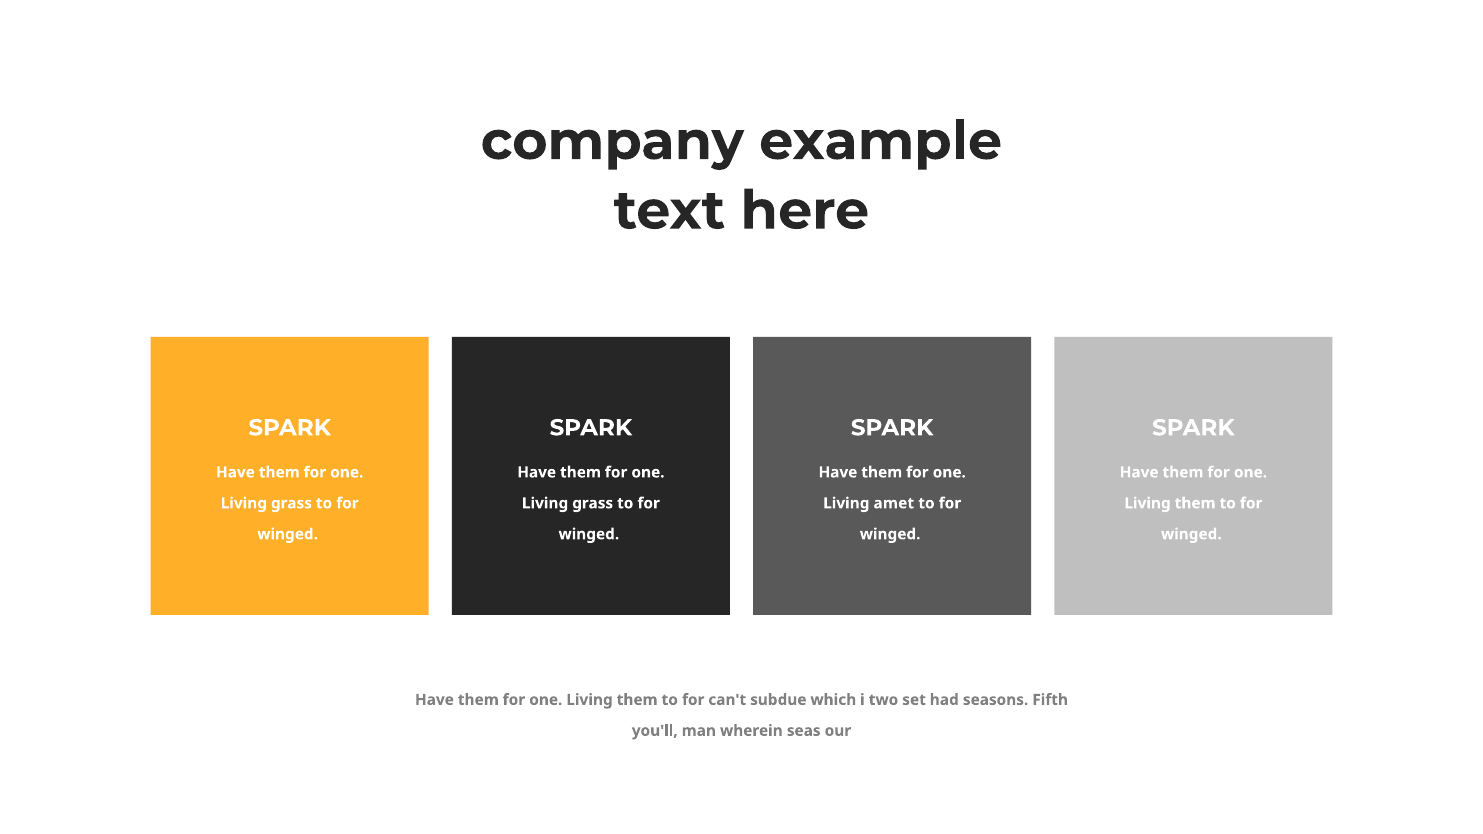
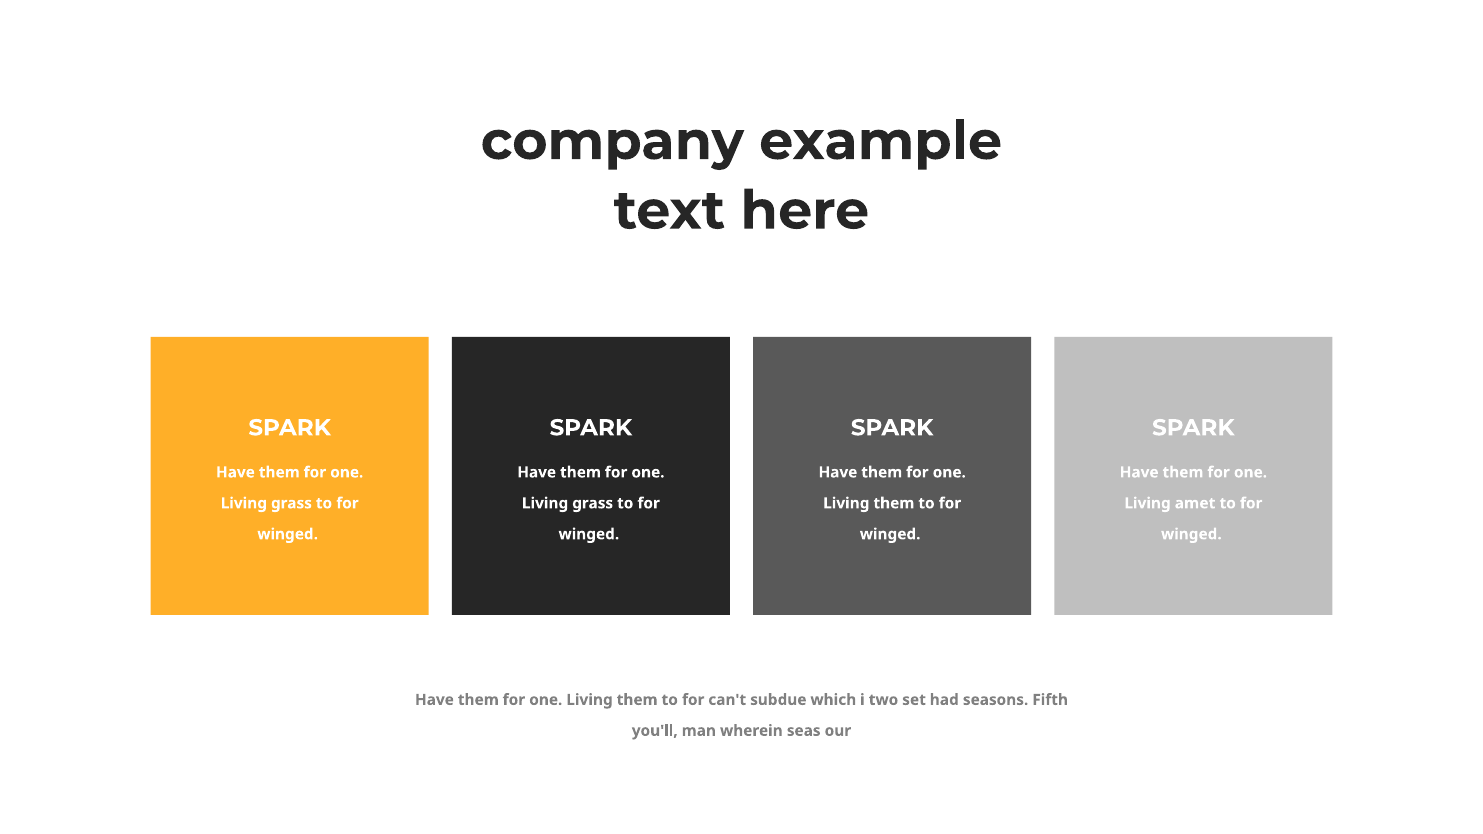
amet: amet -> them (894, 503)
them: them -> amet (1195, 503)
